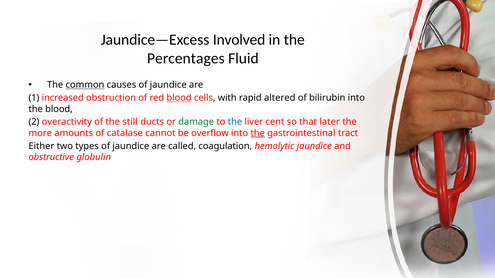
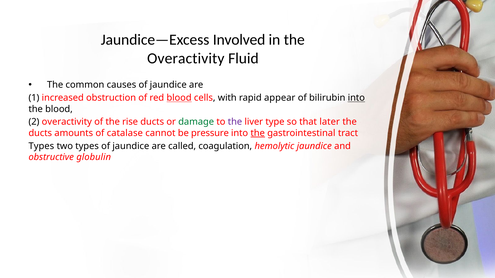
Percentages: Percentages -> Overactivity (186, 58)
common underline: present -> none (85, 85)
altered: altered -> appear (280, 98)
into underline: none -> present (356, 98)
still: still -> rise (130, 122)
the colour: blue -> purple (235, 122)
cent: cent -> type (275, 122)
more: more -> ducts (40, 133)
overflow: overflow -> pressure (210, 133)
Either: Either -> Types (41, 146)
